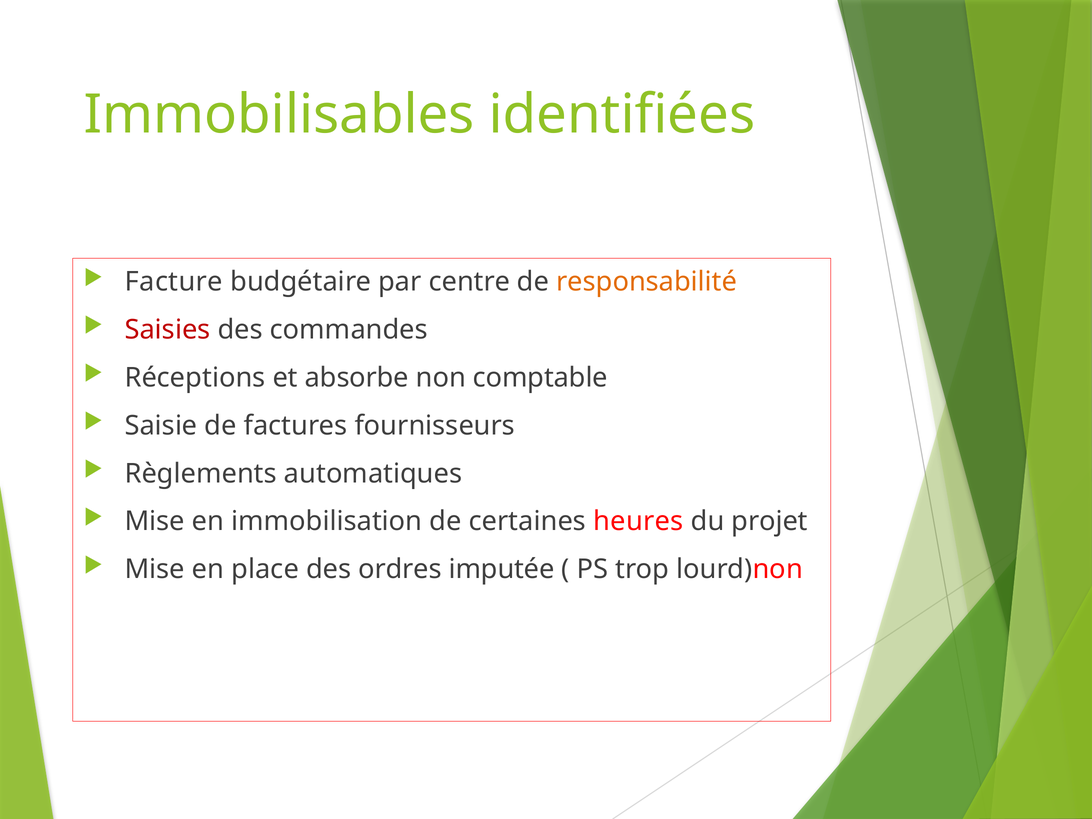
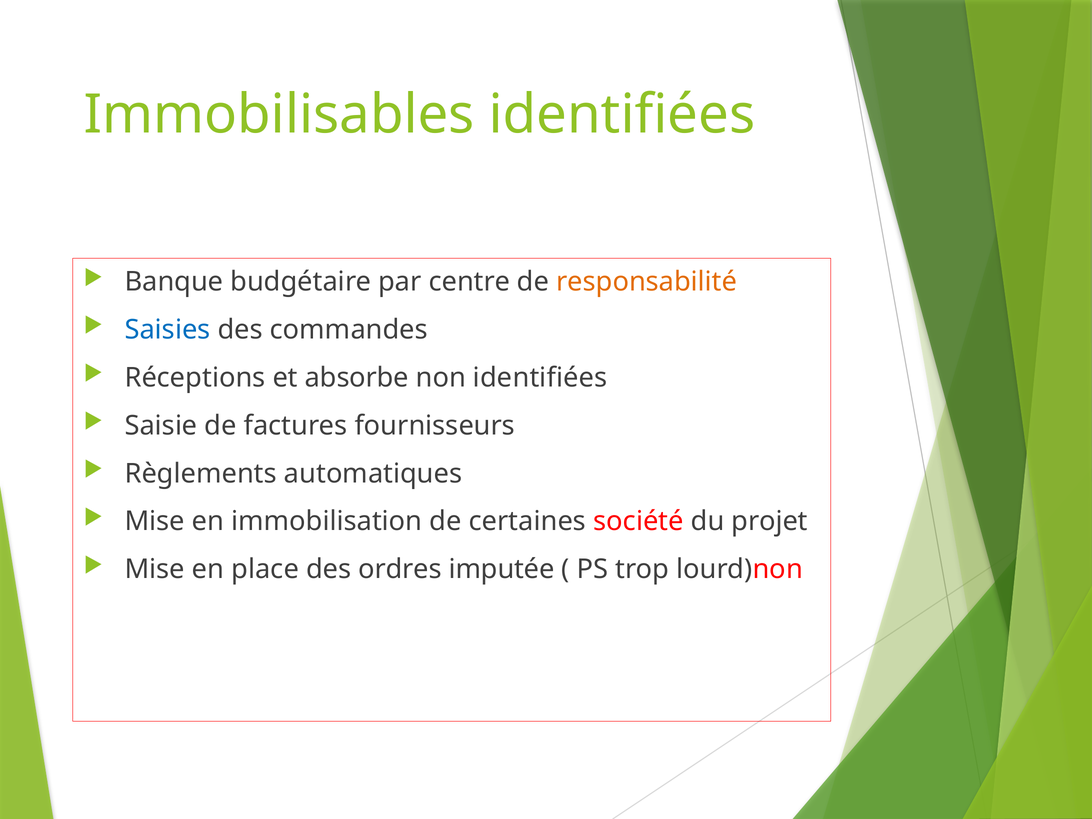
Facture: Facture -> Banque (174, 282)
Saisies colour: red -> blue (168, 330)
non comptable: comptable -> identifiées (540, 378)
heures: heures -> société (639, 521)
